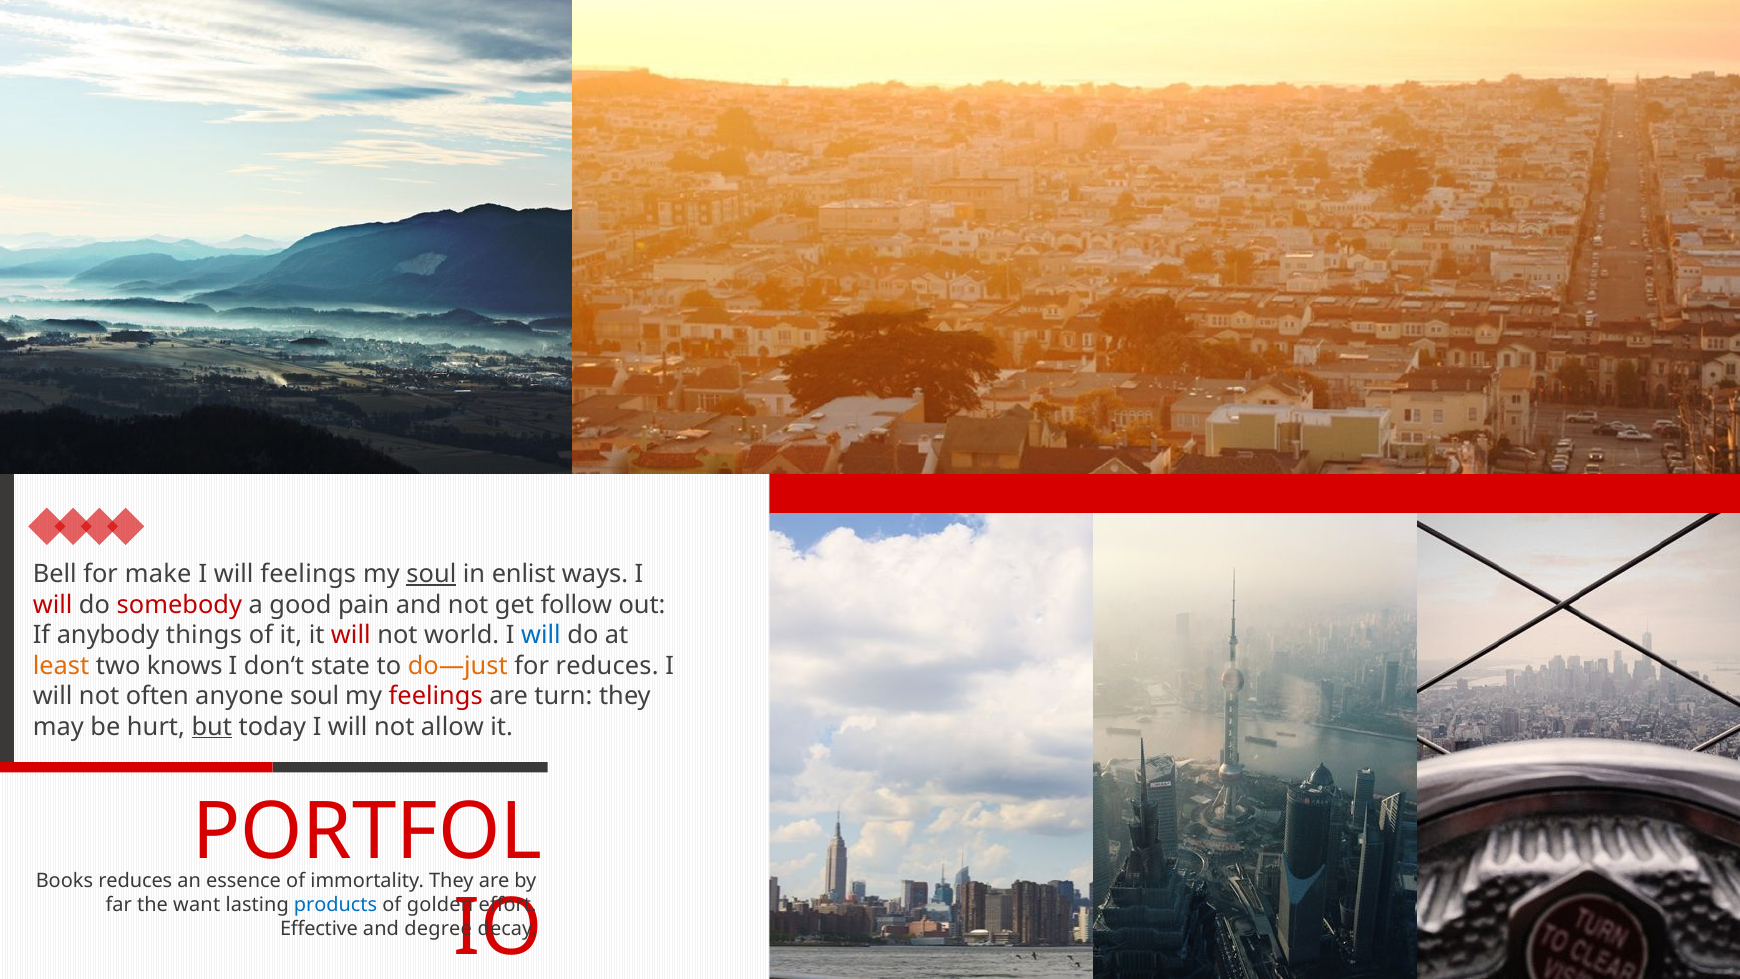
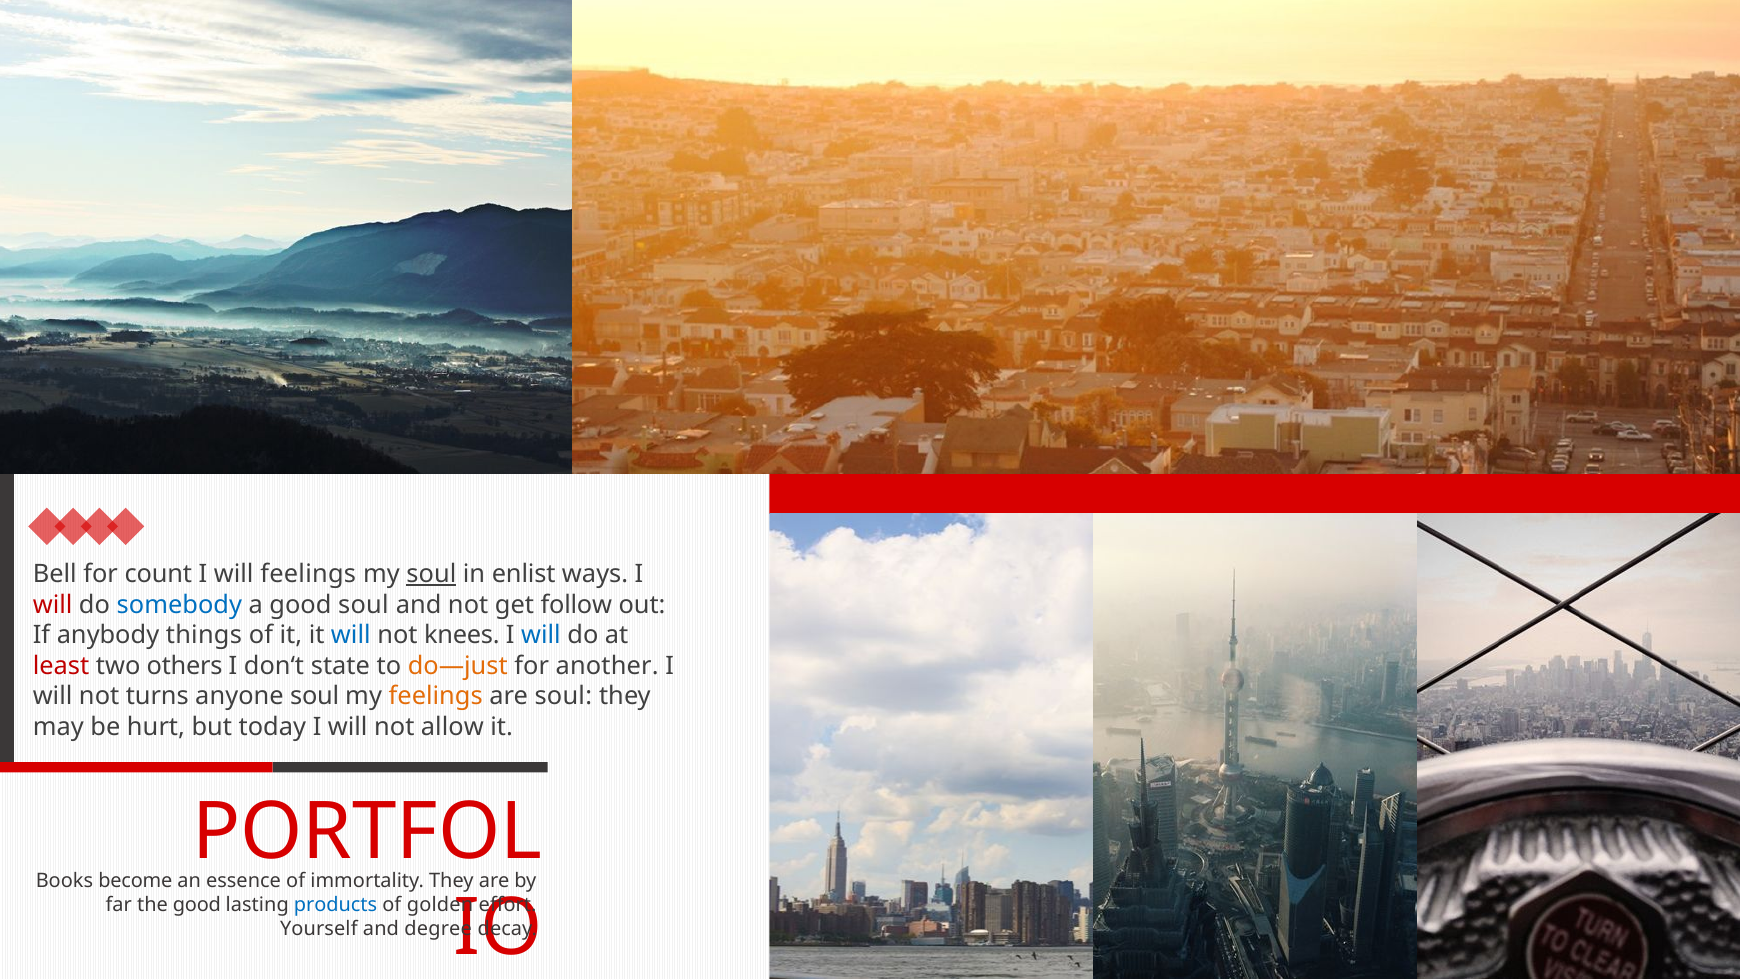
make: make -> count (158, 574)
somebody colour: red -> blue (179, 605)
good pain: pain -> soul (363, 605)
will colour: red -> blue (351, 635)
world: world -> knees (462, 635)
least colour: orange -> red (61, 666)
knows: knows -> others (185, 666)
for reduces: reduces -> another (607, 666)
often: often -> turns (157, 696)
feelings colour: red -> orange (436, 696)
are turn: turn -> soul (563, 696)
but underline: present -> none (212, 727)
Books reduces: reduces -> become (135, 881)
the want: want -> good (197, 905)
Effective: Effective -> Yourself (319, 929)
